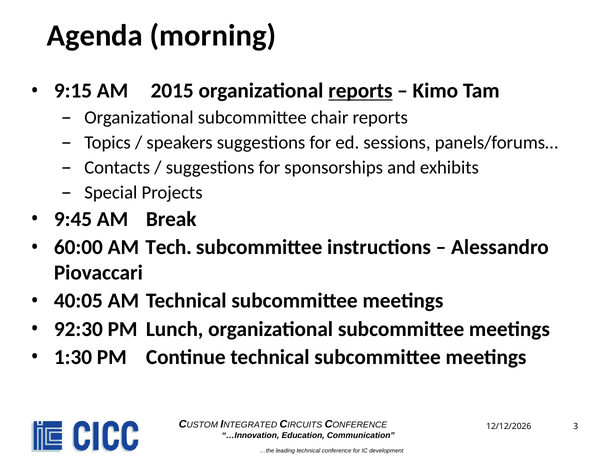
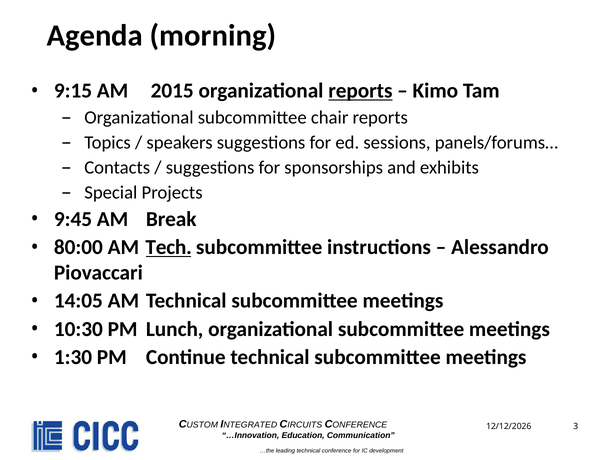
60:00: 60:00 -> 80:00 (78, 247)
Tech underline: none -> present (169, 247)
40:05: 40:05 -> 14:05 (78, 301)
92:30: 92:30 -> 10:30 (78, 329)
